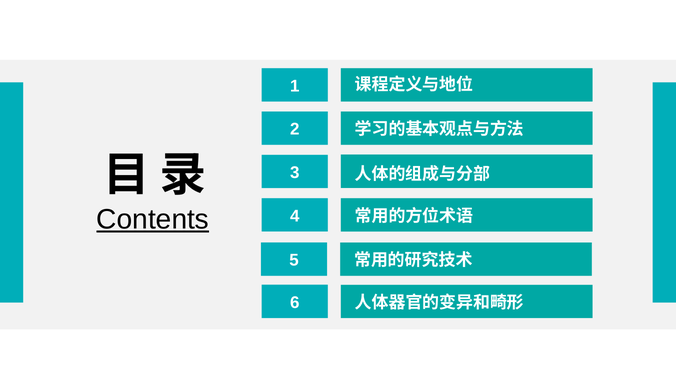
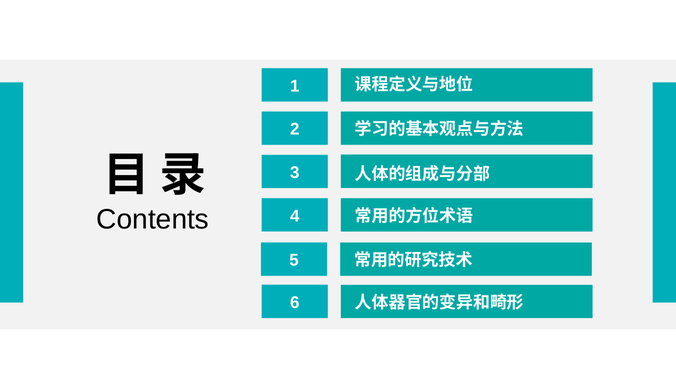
Contents underline: present -> none (153, 219)
